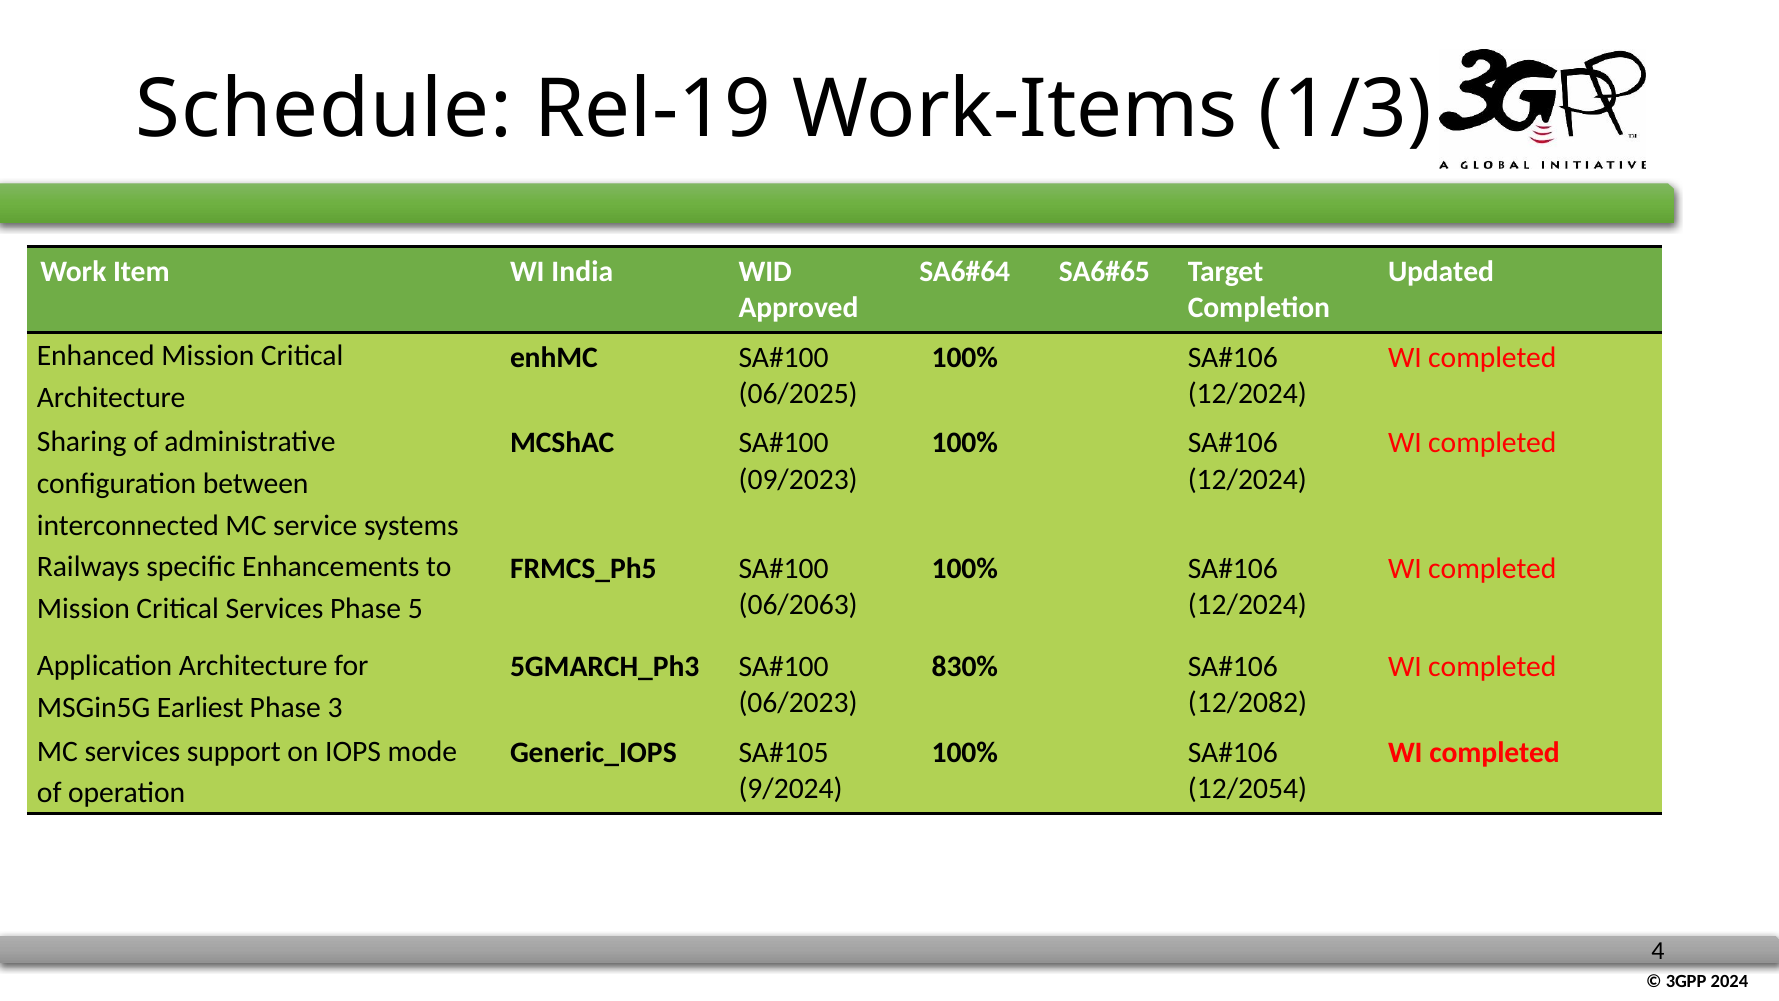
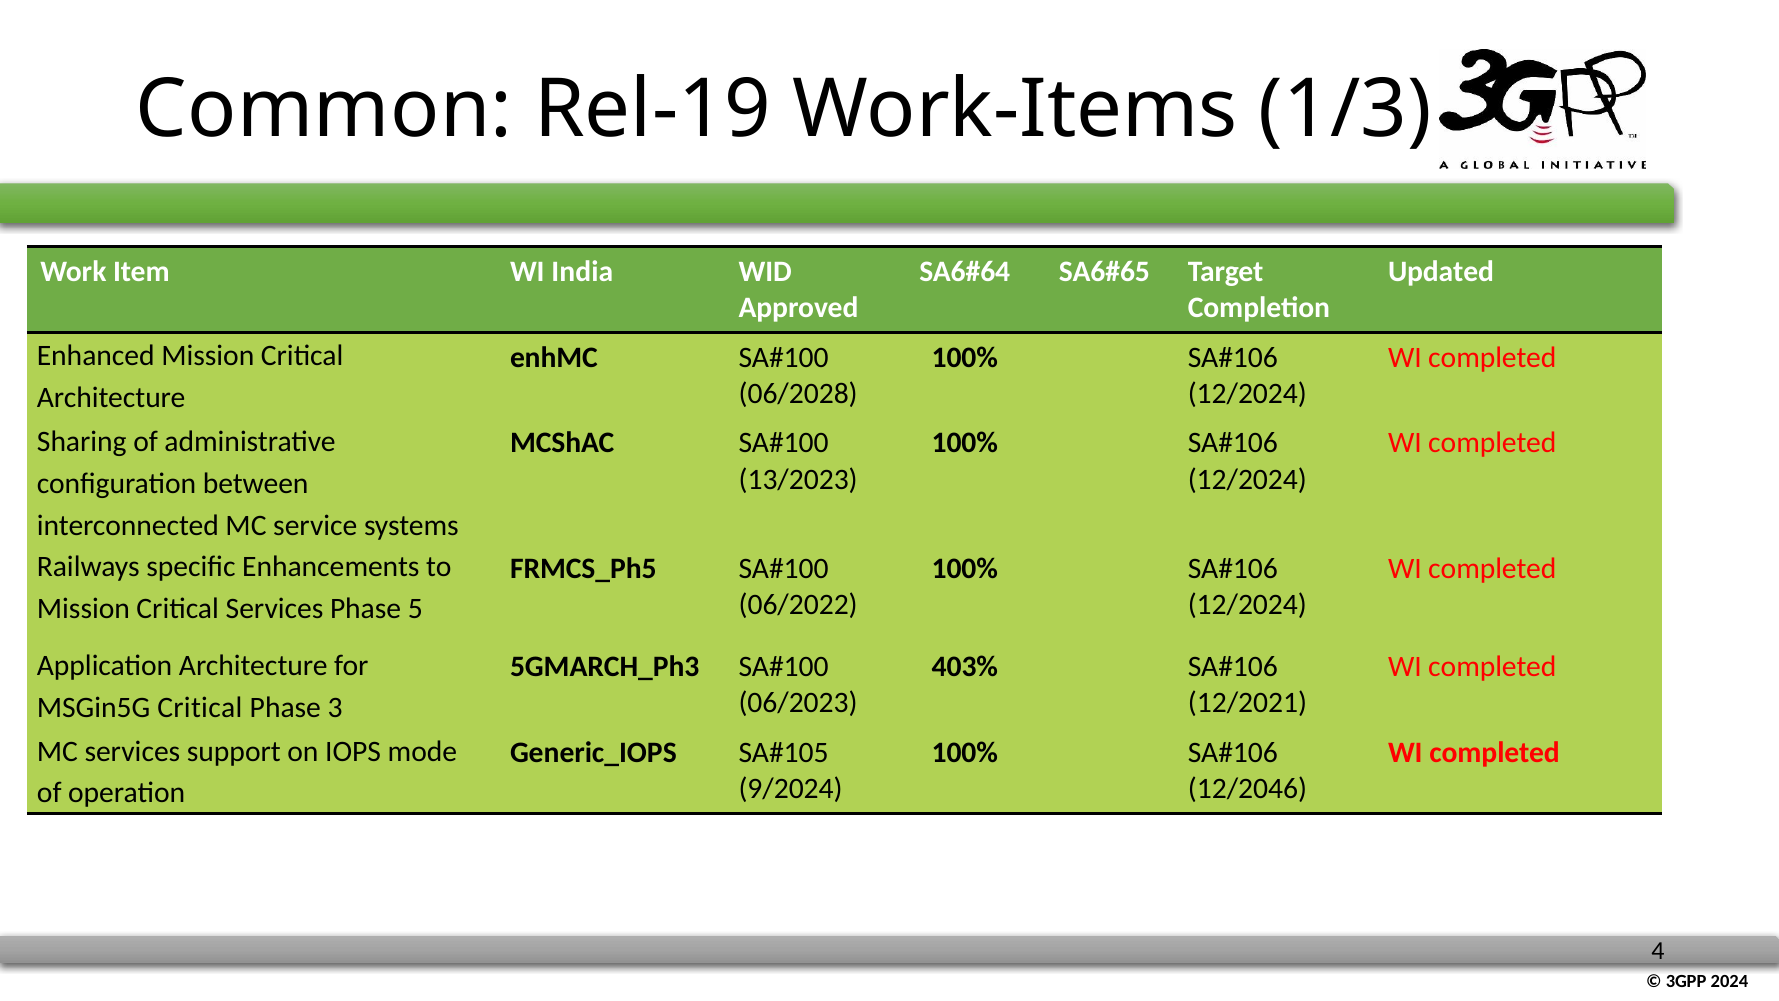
Schedule: Schedule -> Common (324, 110)
06/2025: 06/2025 -> 06/2028 (798, 394)
09/2023: 09/2023 -> 13/2023 (798, 479)
06/2063: 06/2063 -> 06/2022 (798, 604)
830%: 830% -> 403% (965, 667)
12/2082: 12/2082 -> 12/2021 (1247, 703)
MSGin5G Earliest: Earliest -> Critical (200, 707)
12/2054: 12/2054 -> 12/2046 (1247, 789)
